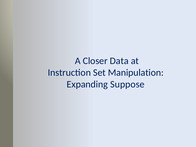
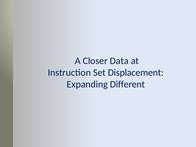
Manipulation: Manipulation -> Displacement (136, 73)
Suppose: Suppose -> Different (127, 84)
